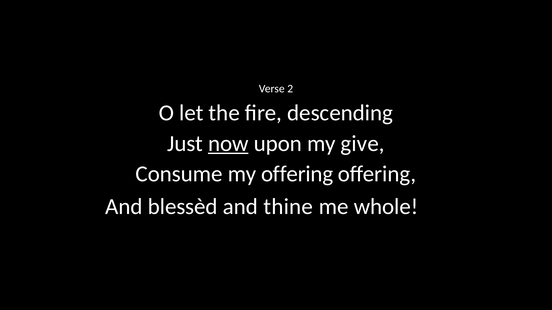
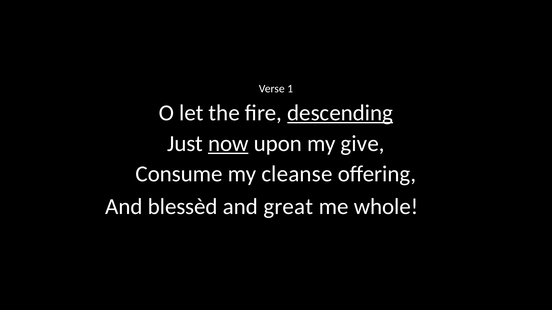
2: 2 -> 1 (290, 89)
descending underline: none -> present (340, 113)
my offering: offering -> cleanse (297, 174)
thine: thine -> great (288, 207)
